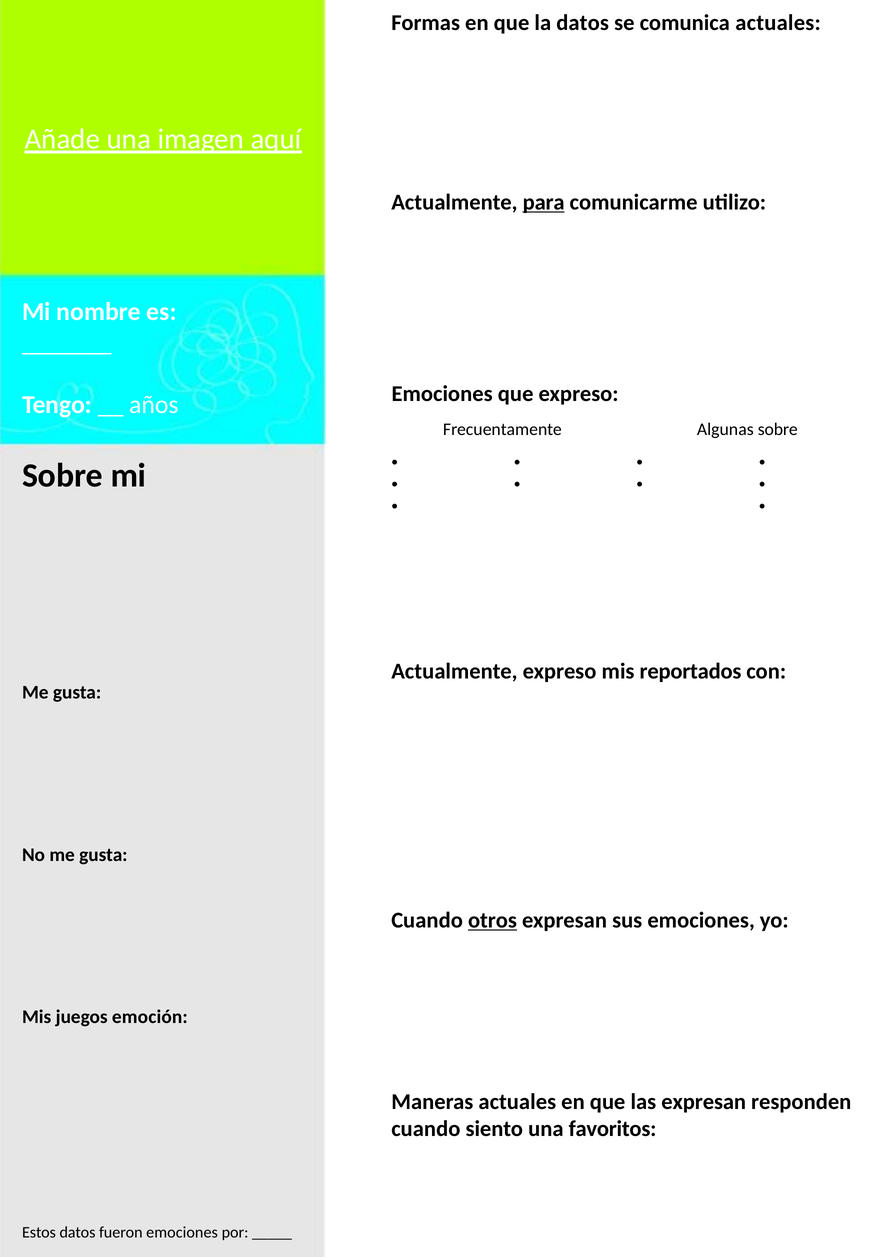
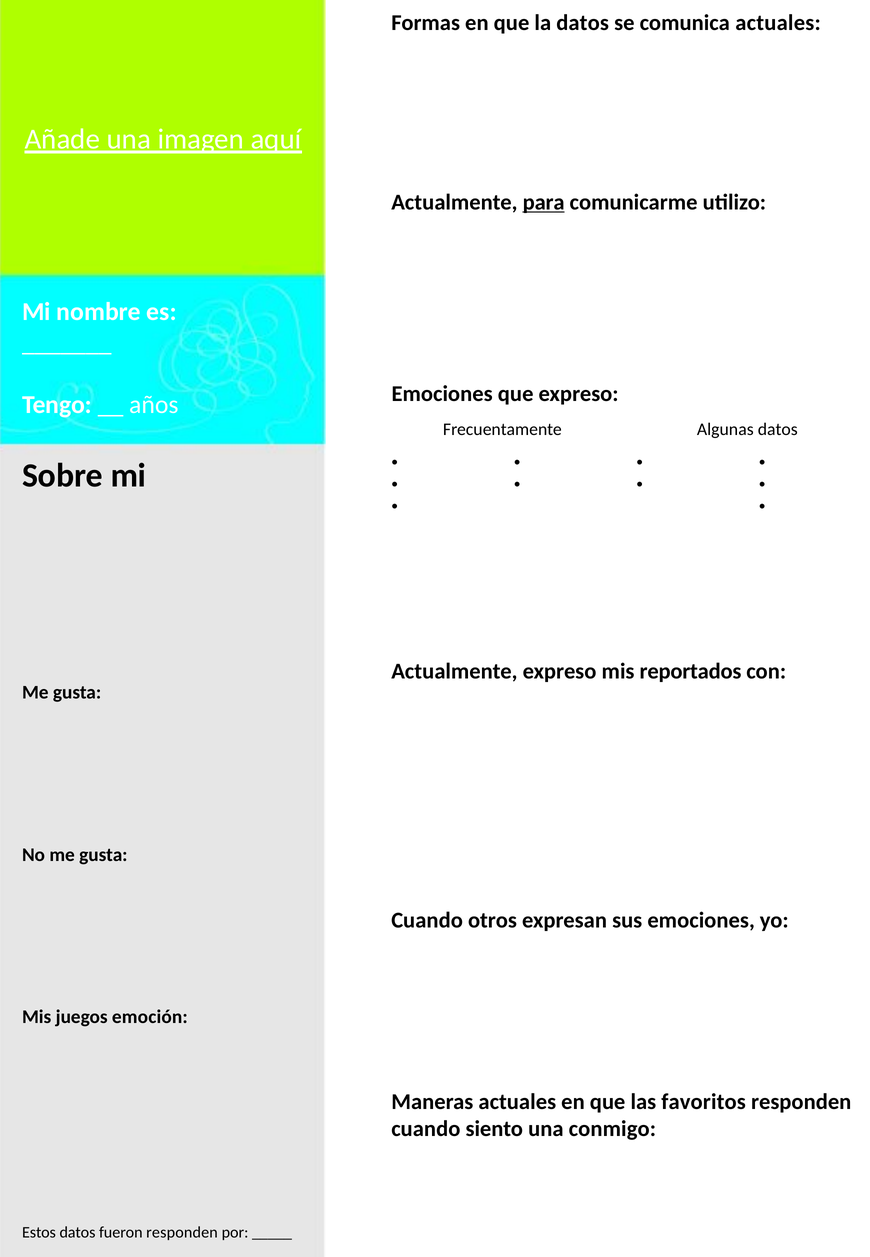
Algunas sobre: sobre -> datos (778, 429)
otros underline: present -> none (492, 920)
las expresan: expresan -> favoritos (704, 1101)
favoritos: favoritos -> conmigo (612, 1128)
fueron emociones: emociones -> responden (182, 1232)
